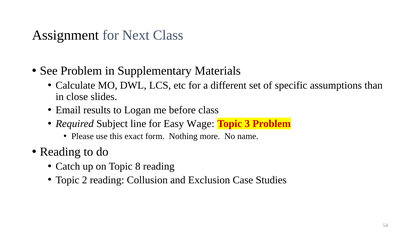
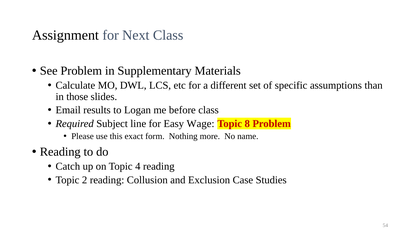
close: close -> those (77, 97)
3: 3 -> 8 (247, 124)
8: 8 -> 4 (138, 167)
